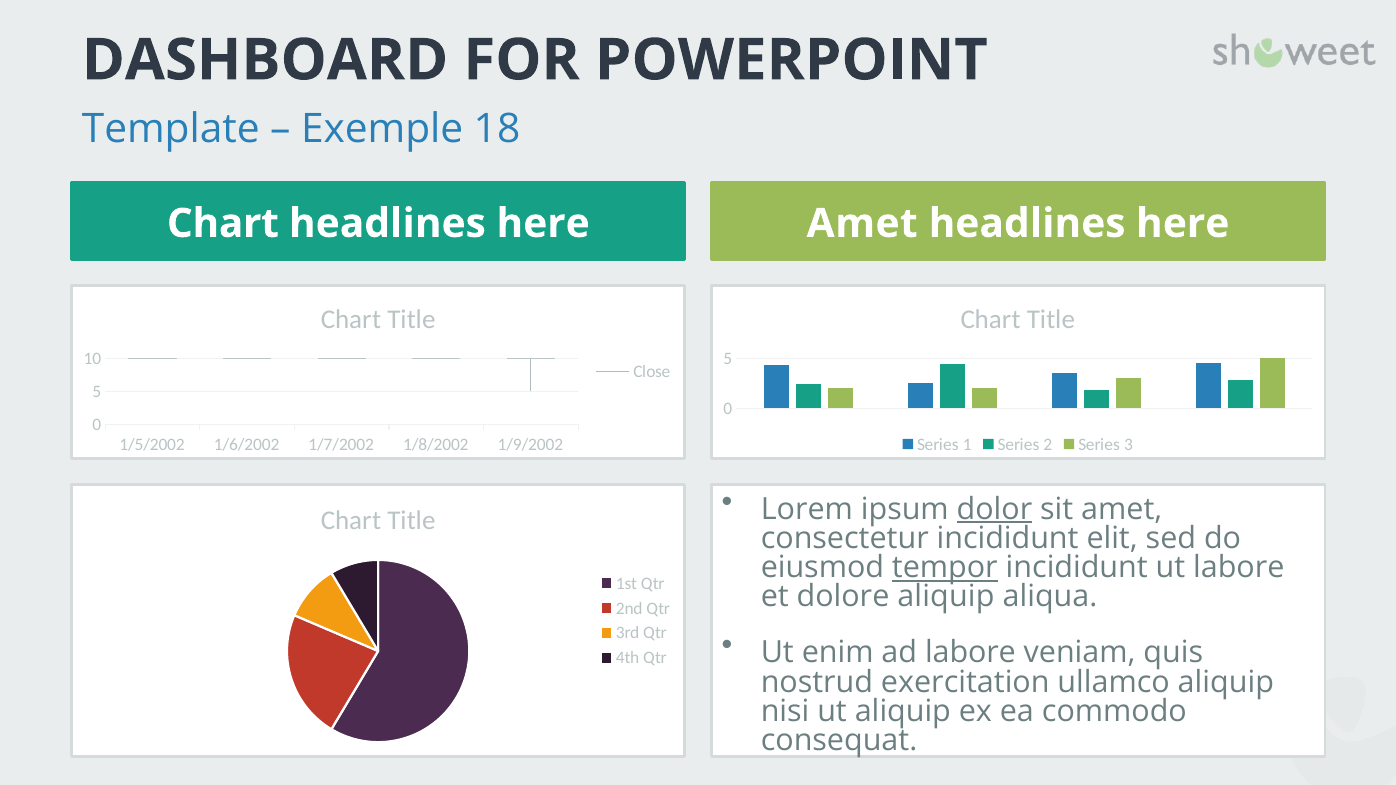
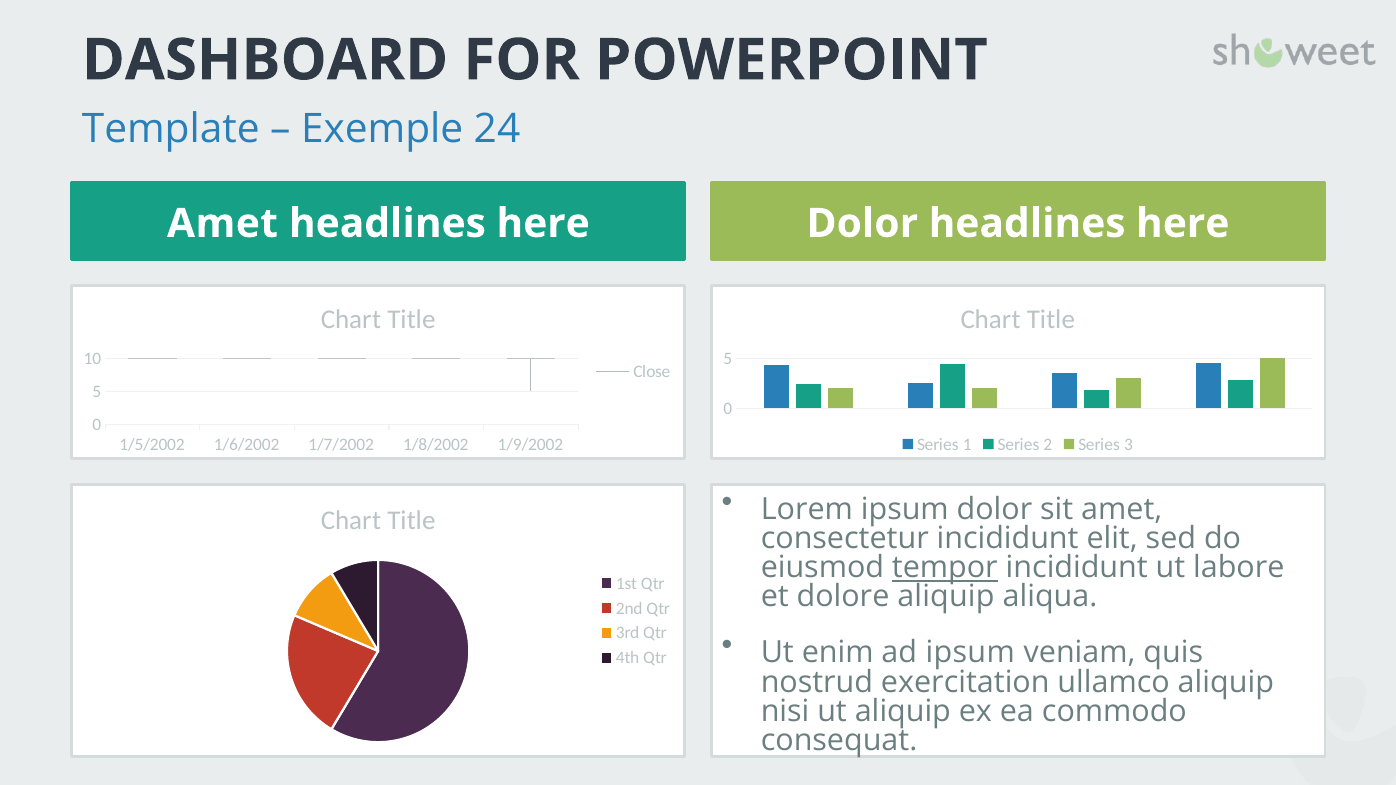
18: 18 -> 24 (497, 129)
Chart: Chart -> Amet (222, 224)
here Amet: Amet -> Dolor (862, 224)
dolor underline: present -> none (994, 509)
ad labore: labore -> ipsum (970, 653)
